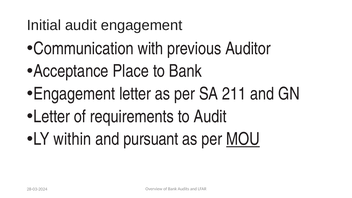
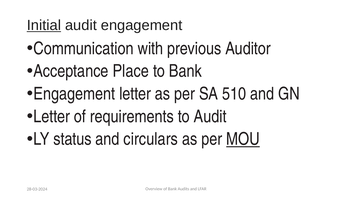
Initial underline: none -> present (44, 25)
211: 211 -> 510 (234, 94)
within: within -> status (73, 139)
pursuant: pursuant -> circulars (151, 139)
